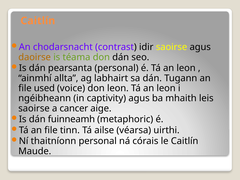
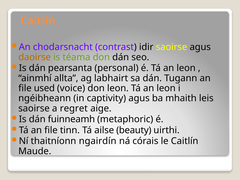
cancer: cancer -> regret (74, 108)
véarsa: véarsa -> beauty (134, 130)
thaitníonn personal: personal -> ngairdín (98, 141)
